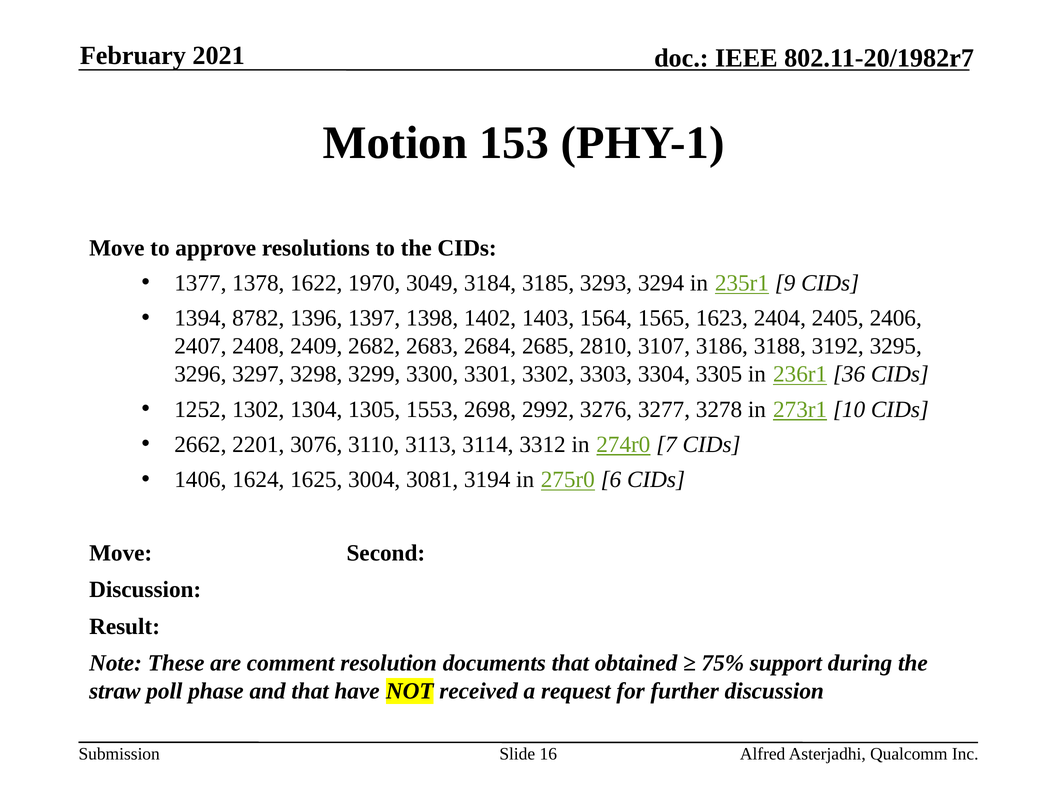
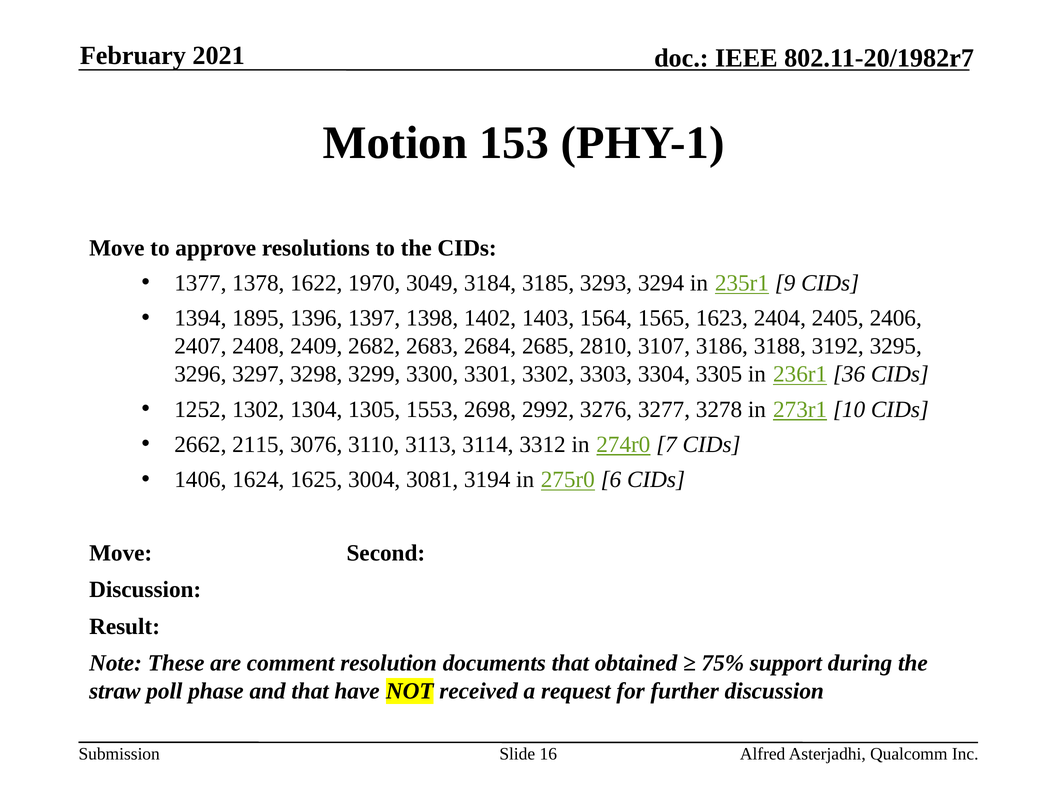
8782: 8782 -> 1895 (258, 318)
2201: 2201 -> 2115 (258, 445)
